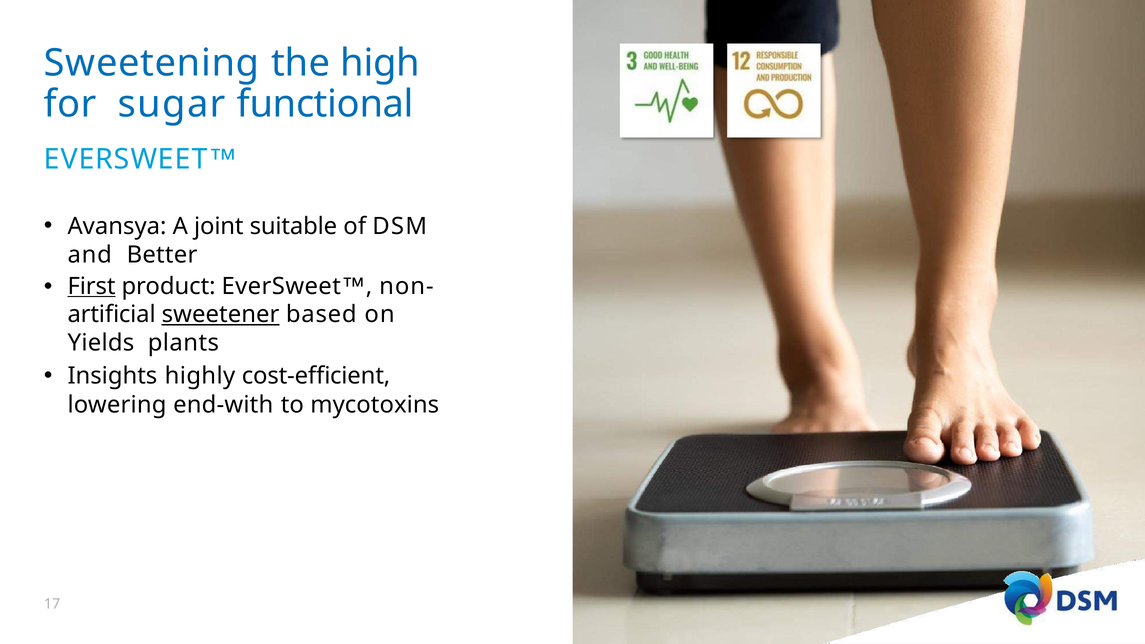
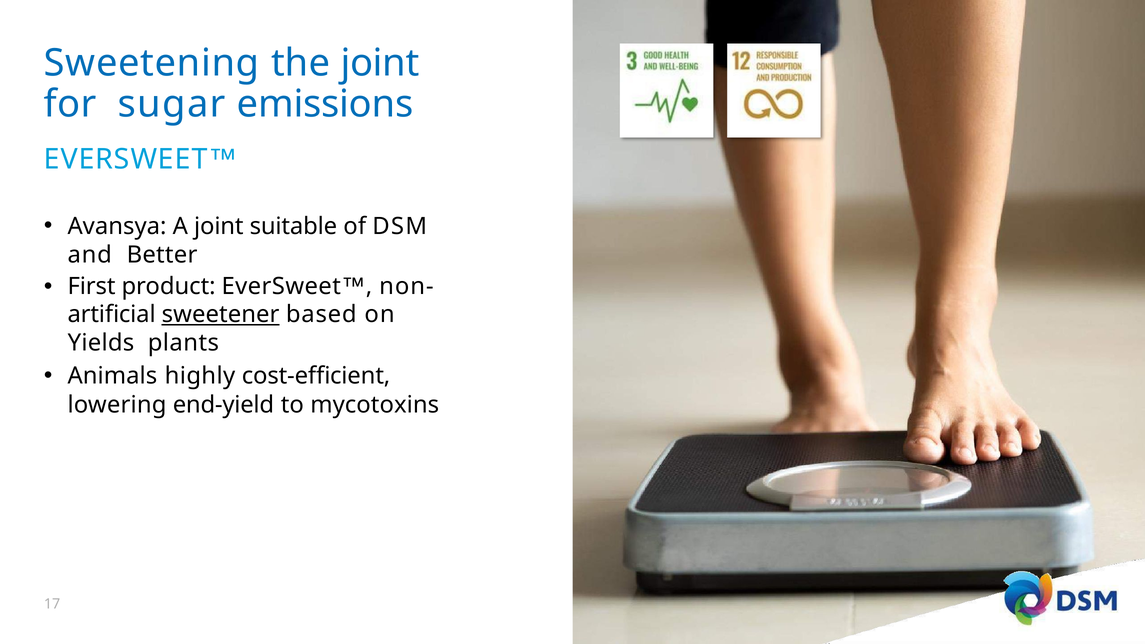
the high: high -> joint (380, 63)
functional: functional -> emissions (325, 104)
First underline: present -> none (92, 286)
Insights: Insights -> Animals (112, 376)
end-with: end-with -> end-yield (223, 405)
